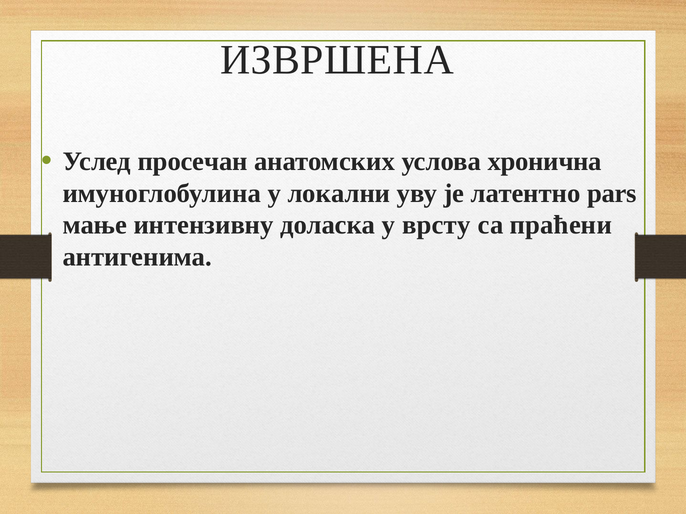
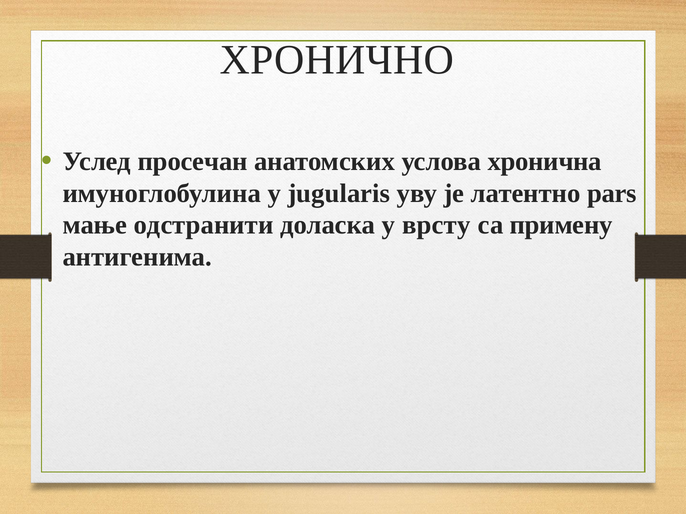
ИЗВРШЕНА: ИЗВРШЕНА -> ХРОНИЧНО (337, 60)
локални: локални -> jugularis (339, 193)
интензивну: интензивну -> одстранити (204, 225)
праћени: праћени -> примену (561, 225)
